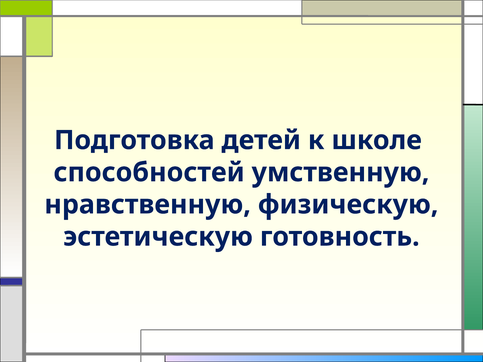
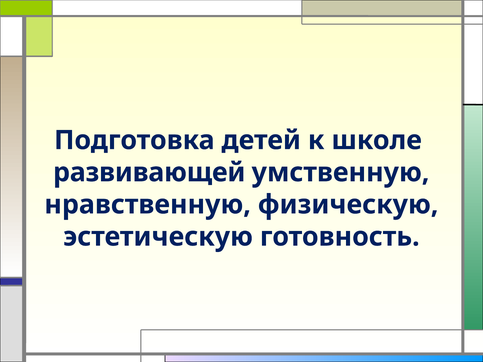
способностей: способностей -> развивающей (149, 173)
